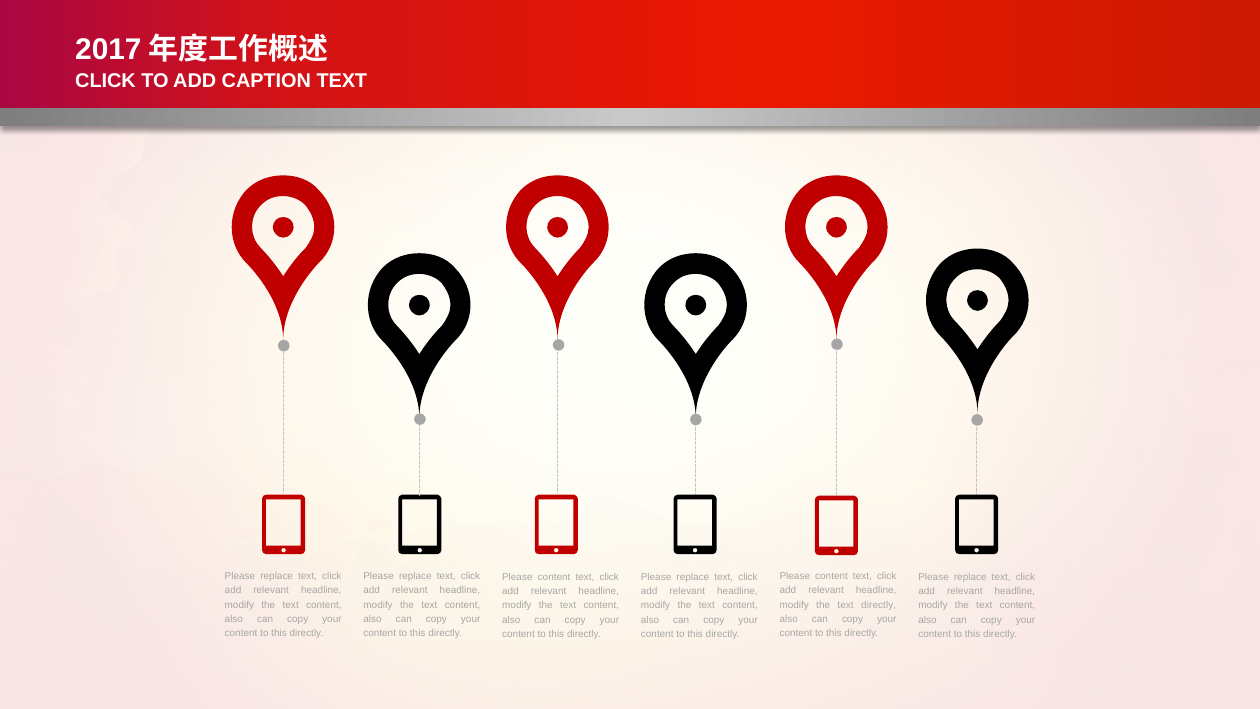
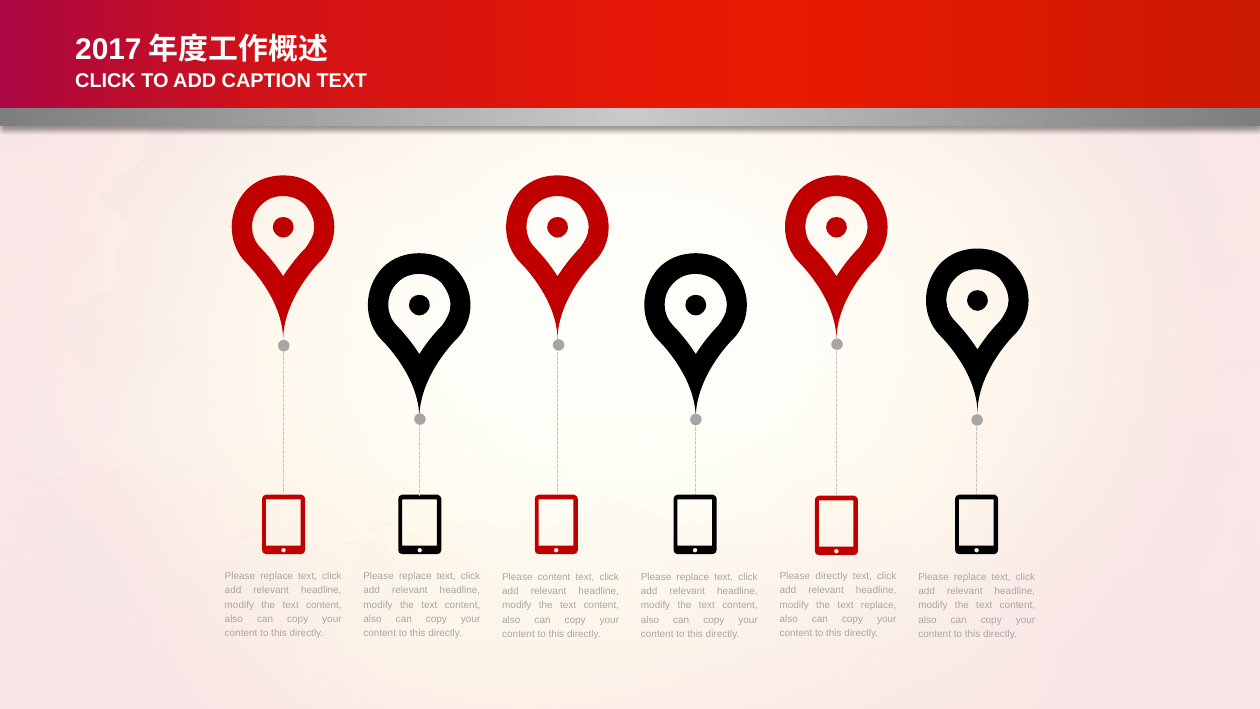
content: content -> directly (831, 576)
text directly: directly -> replace (879, 605)
